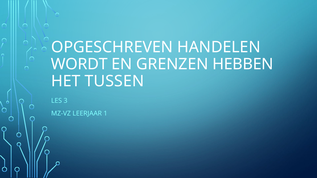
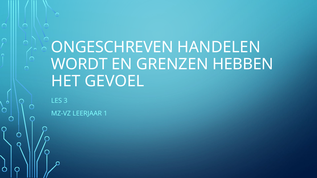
OPGESCHREVEN: OPGESCHREVEN -> ONGESCHREVEN (112, 47)
TUSSEN: TUSSEN -> GEVOEL (114, 81)
